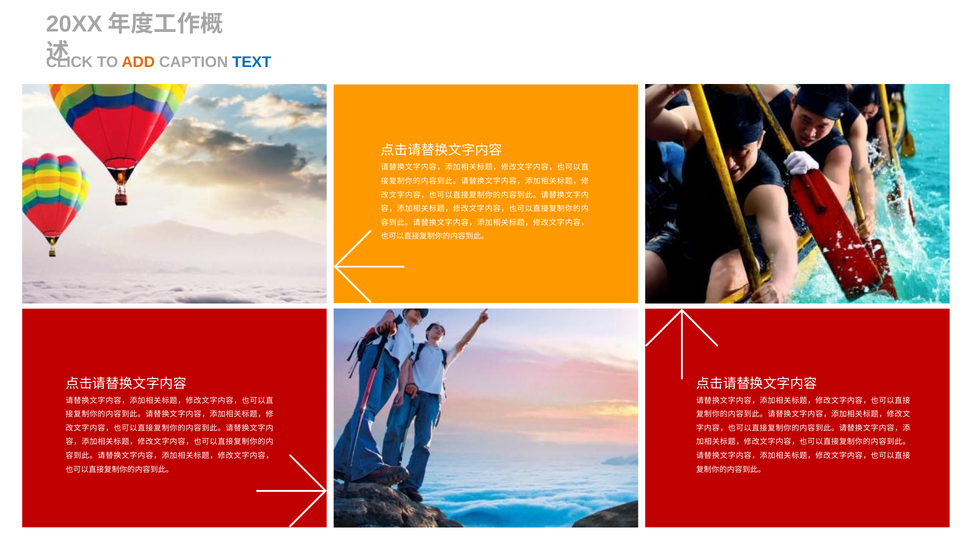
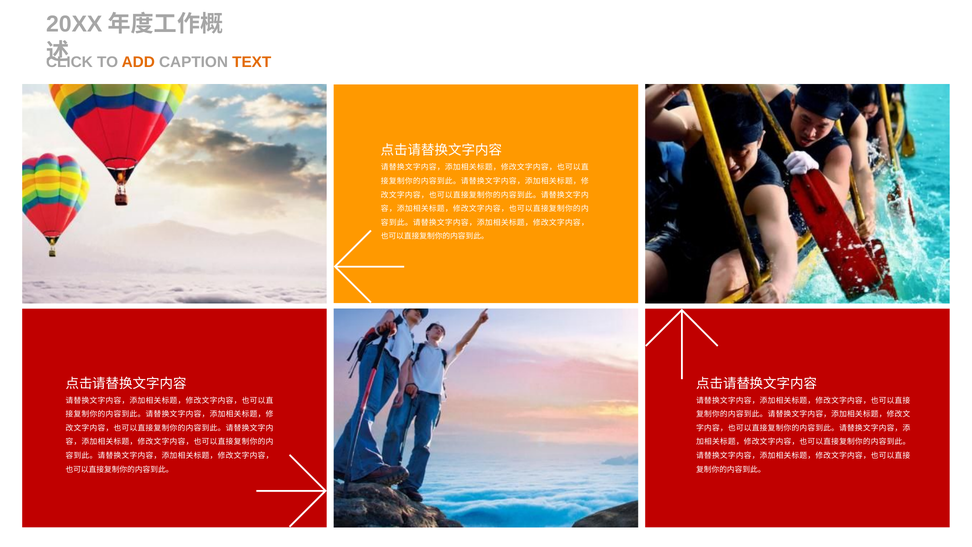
TEXT colour: blue -> orange (252, 62)
